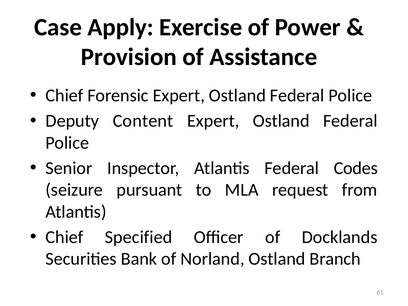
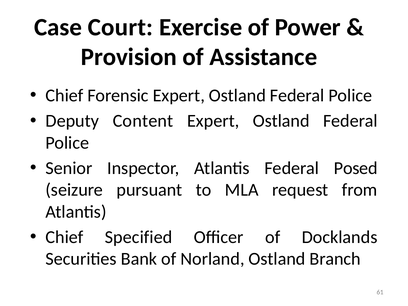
Apply: Apply -> Court (120, 27)
Codes: Codes -> Posed (356, 168)
